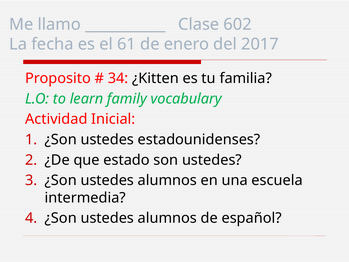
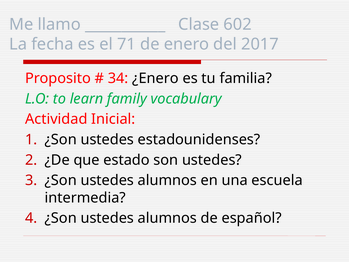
61: 61 -> 71 (126, 44)
¿Kitten: ¿Kitten -> ¿Enero (155, 78)
